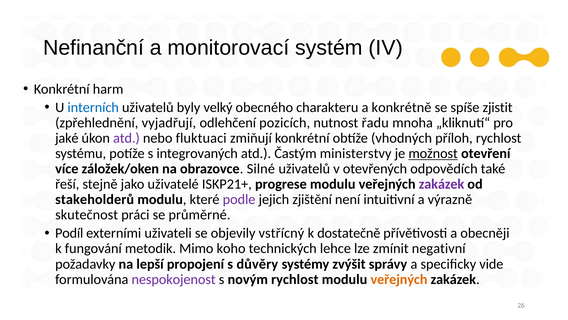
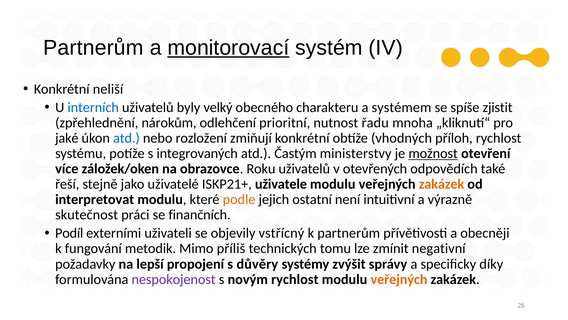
Nefinanční: Nefinanční -> Partnerům (93, 48)
monitorovací underline: none -> present (228, 48)
harm: harm -> neliší (108, 89)
konkrétně: konkrétně -> systémem (401, 107)
vyjadřují: vyjadřují -> nárokům (169, 123)
pozicích: pozicích -> prioritní (285, 123)
atd colour: purple -> blue (126, 138)
fluktuaci: fluktuaci -> rozložení (201, 138)
Silné: Silné -> Roku (261, 169)
progrese: progrese -> uživatele (281, 184)
zakázek colour: purple -> orange (442, 184)
stakeholderů: stakeholderů -> interpretovat (95, 199)
podle colour: purple -> orange (239, 199)
zjištění: zjištění -> ostatní (312, 199)
průměrné: průměrné -> finančních (200, 215)
k dostatečně: dostatečně -> partnerům (349, 233)
koho: koho -> příliš (231, 248)
lehce: lehce -> tomu (335, 248)
vide: vide -> díky (491, 264)
